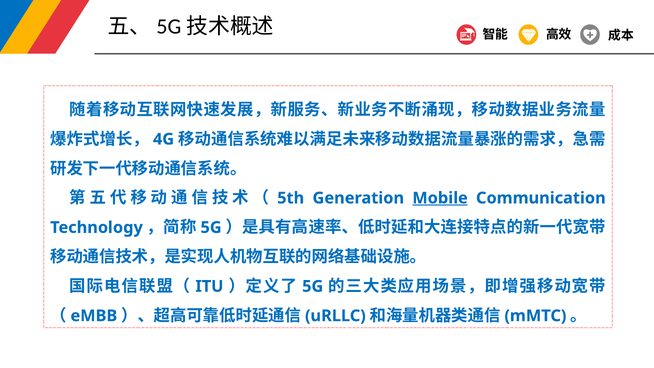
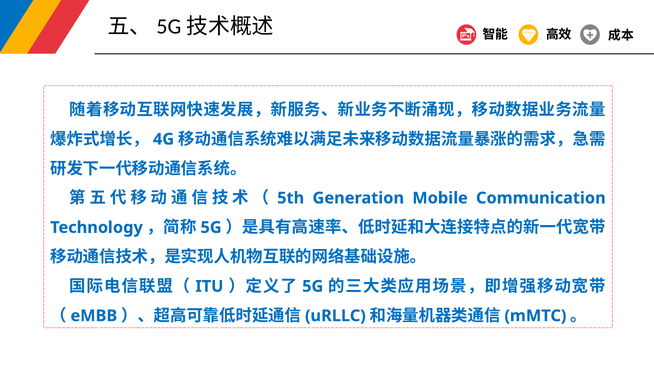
Mobile underline: present -> none (440, 198)
